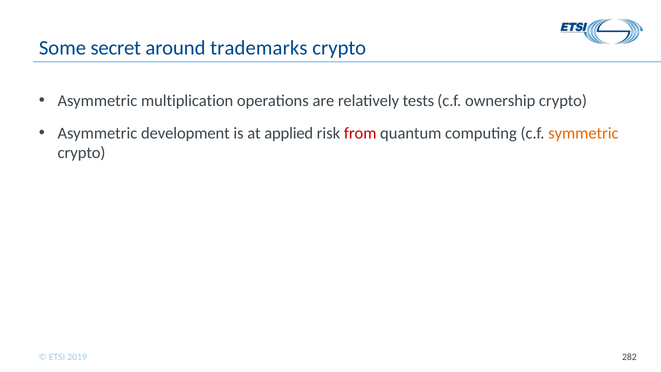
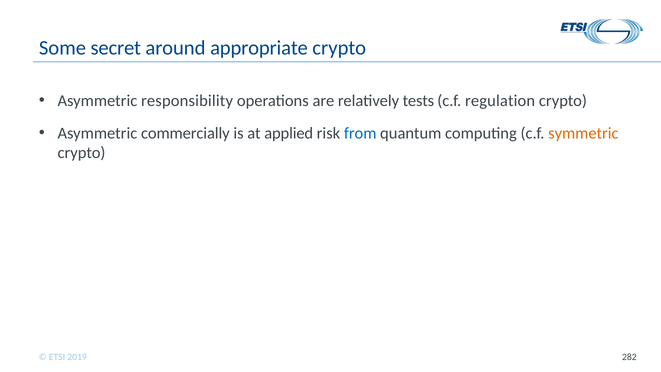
trademarks: trademarks -> appropriate (259, 48)
multiplication: multiplication -> responsibility (187, 101)
ownership: ownership -> regulation (500, 101)
development: development -> commercially (185, 133)
from colour: red -> blue (360, 133)
